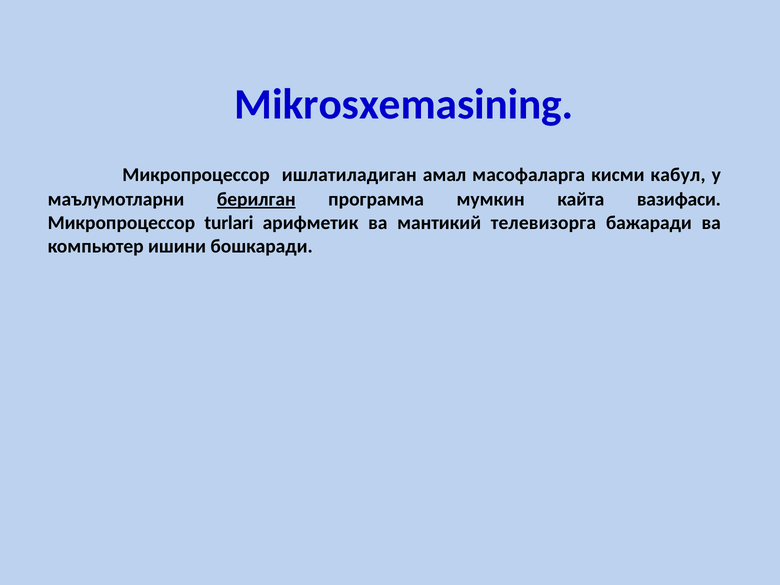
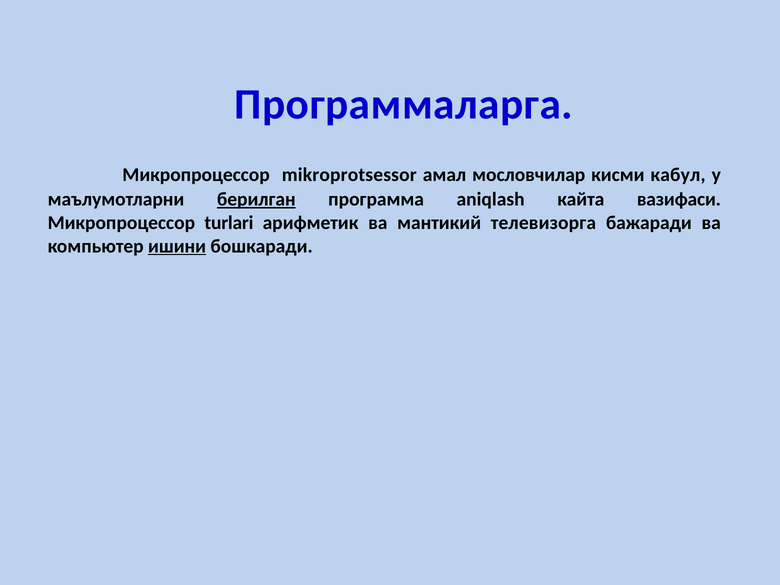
Mikrosxemasining: Mikrosxemasining -> Программаларга (404, 104)
ишлатиладиган: ишлатиладиган -> mikroprotsessor (349, 175)
масофаларга: масофаларга -> мословчилар (529, 175)
мумкин: мумкин -> aniqlash (491, 199)
ишини underline: none -> present (177, 246)
